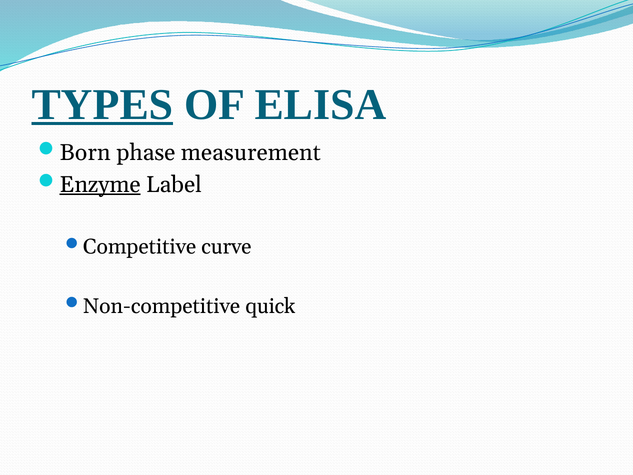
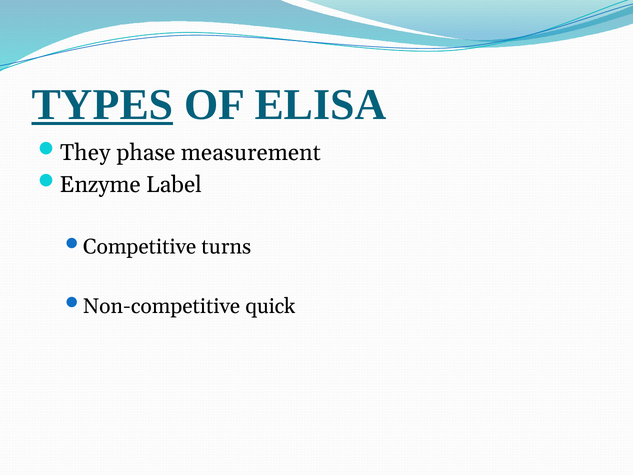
Born: Born -> They (85, 152)
Enzyme underline: present -> none (100, 184)
curve: curve -> turns (226, 247)
